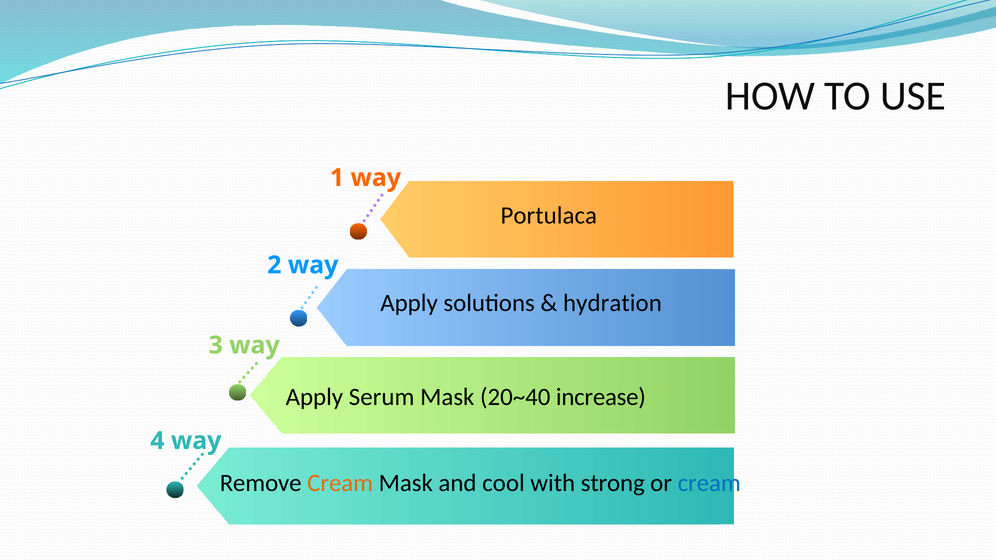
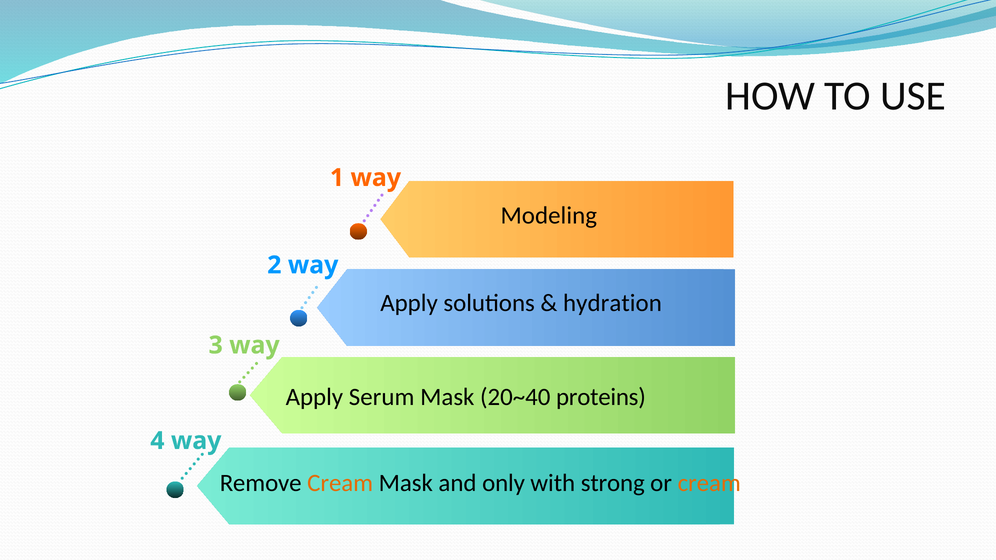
Portulaca: Portulaca -> Modeling (549, 215)
increase: increase -> proteins (601, 397)
cool: cool -> only (504, 483)
cream colour: blue -> orange (709, 483)
